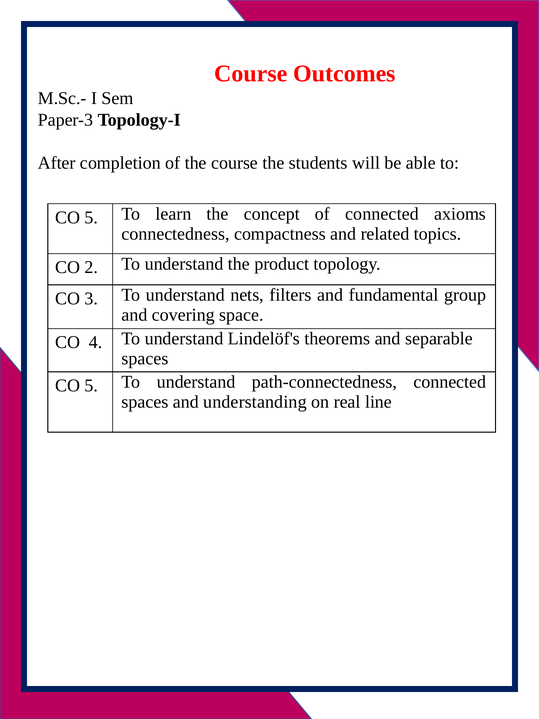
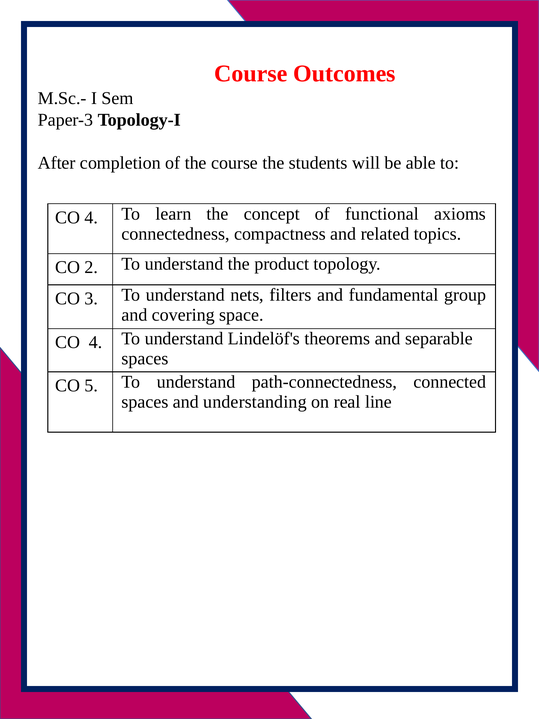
5: 5 -> 4 (91, 217)
of connected: connected -> functional (382, 214)
